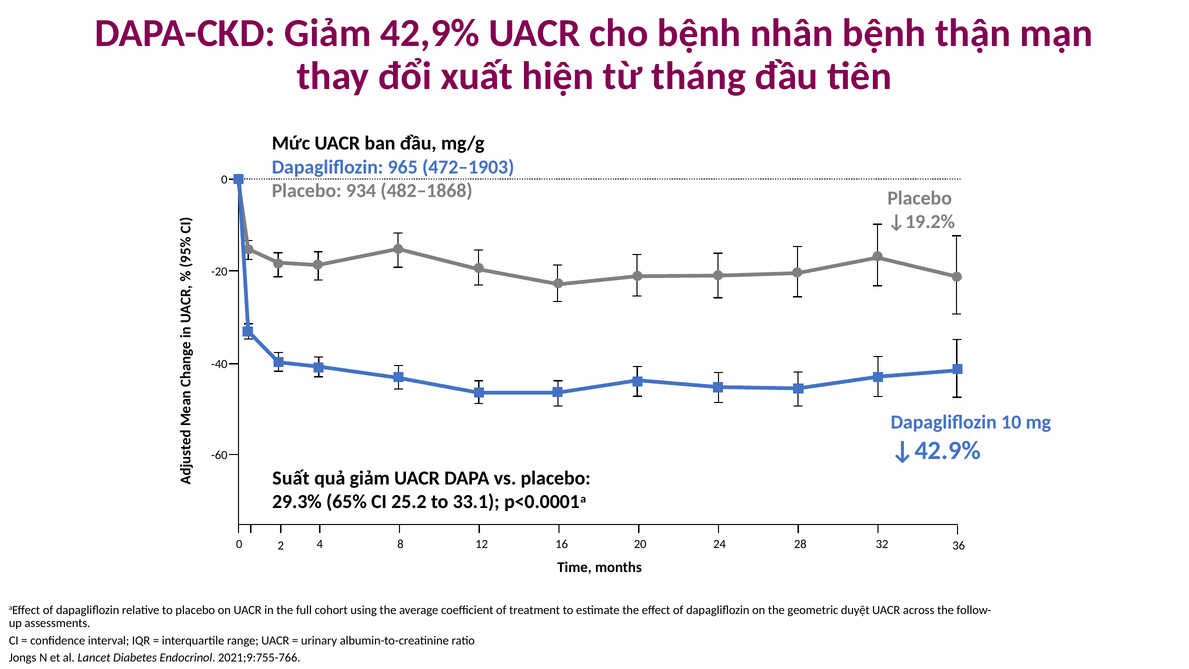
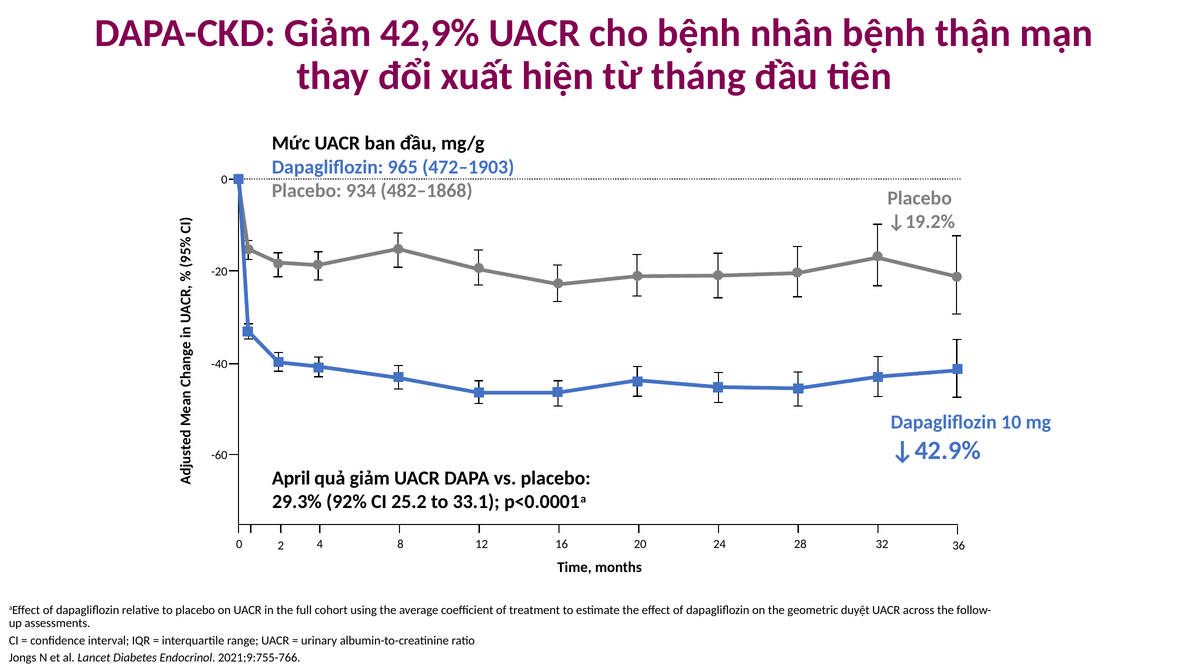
Suất: Suất -> April (291, 478)
65%: 65% -> 92% (346, 502)
